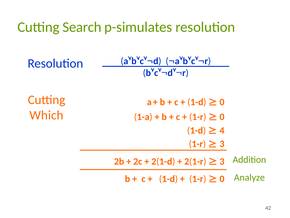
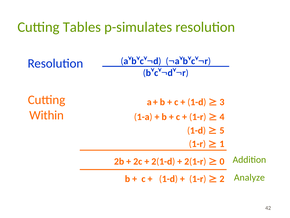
Search: Search -> Tables (82, 27)
0: 0 -> 3 (222, 102)
Which: Which -> Within (47, 115)
0: 0 -> 4 (222, 117)
4: 4 -> 5 (222, 130)
3: 3 -> 1 (222, 144)
3: 3 -> 0 (222, 161)
0: 0 -> 2 (222, 178)
